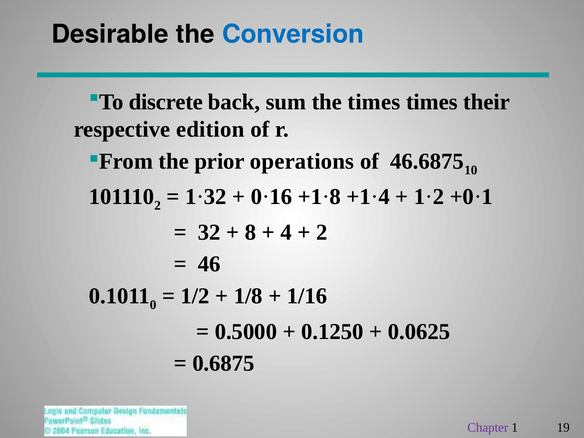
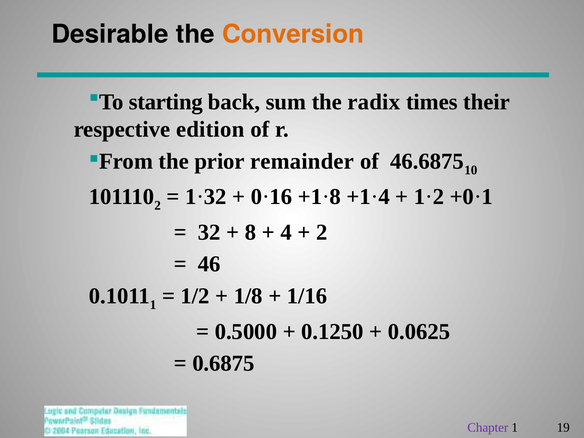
Conversion colour: blue -> orange (293, 34)
discrete: discrete -> starting (166, 102)
the times: times -> radix (374, 102)
operations: operations -> remainder (302, 161)
0: 0 -> 1 (153, 305)
